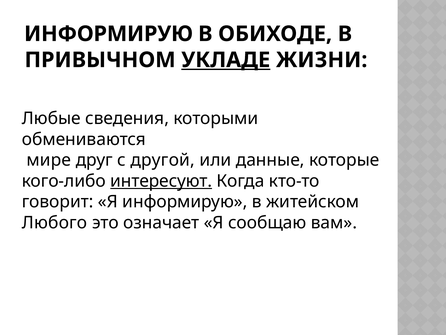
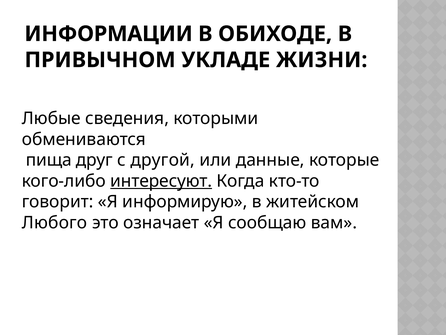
ИНФОРМИРУЮ: ИНФОРМИРУЮ -> ИНФОРМАЦИИ (109, 34)
УКЛАДЕ underline: present -> none (226, 60)
мире: мире -> пища (49, 160)
